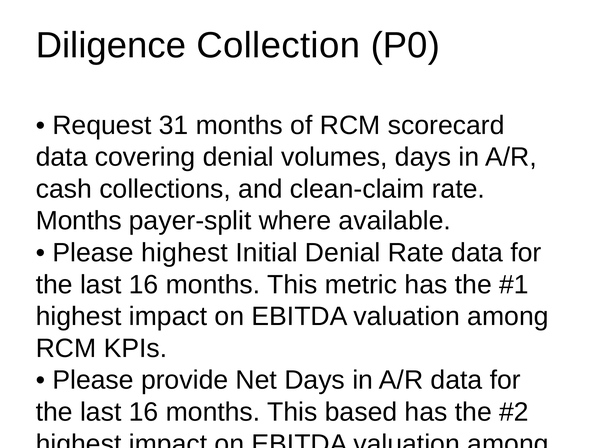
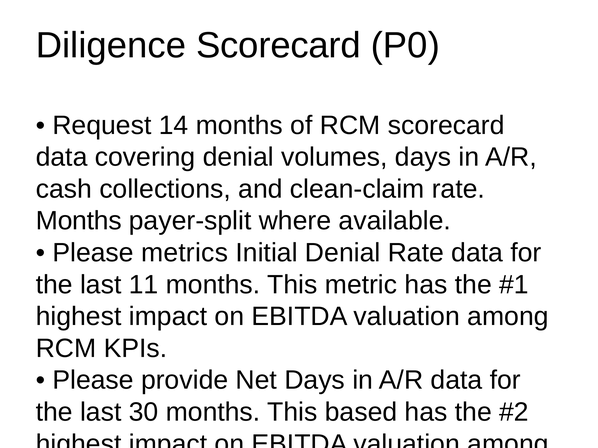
Diligence Collection: Collection -> Scorecard (279, 45)
31: 31 -> 14 (174, 125)
Please highest: highest -> metrics (185, 253)
16: 16 -> 11 (144, 285)
16: 16 -> 30 (144, 413)
